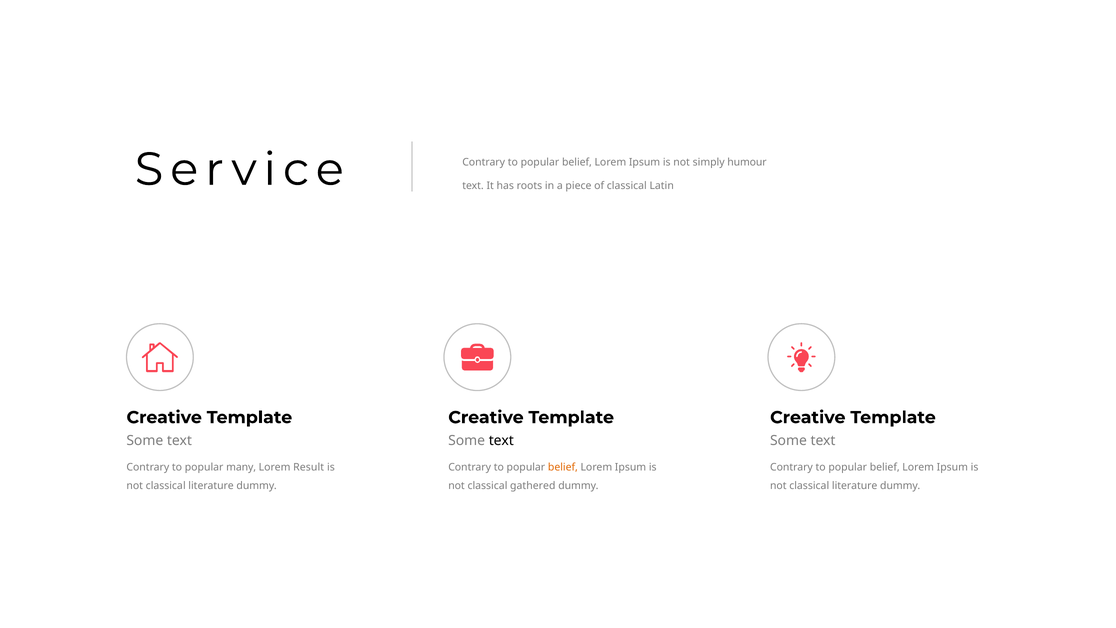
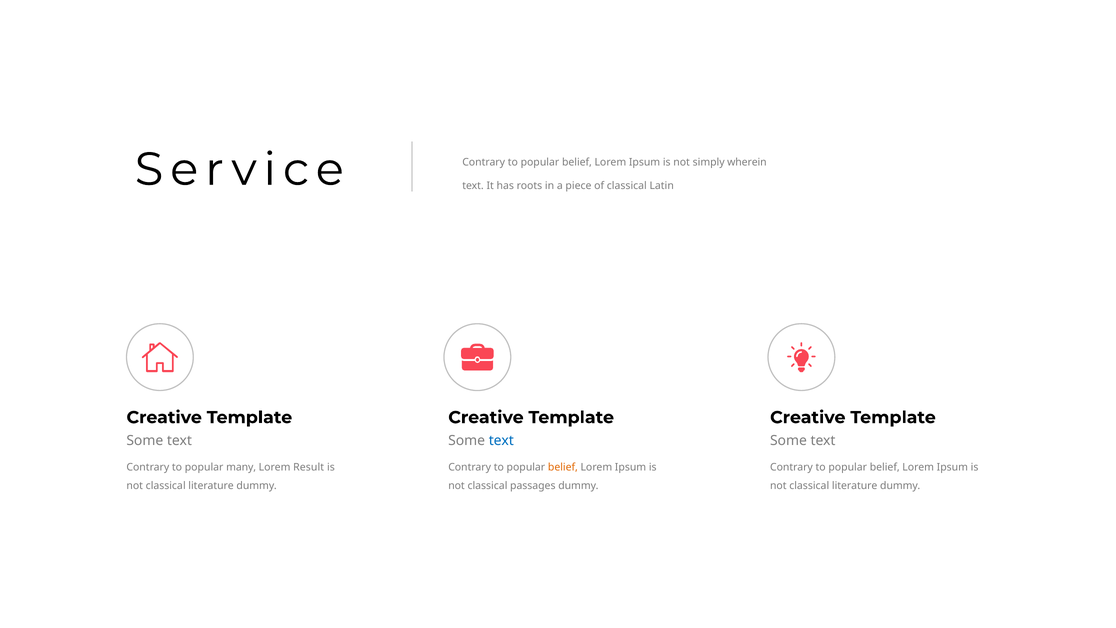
humour: humour -> wherein (747, 162)
text colour: black -> blue (501, 440)
gathered: gathered -> passages (533, 485)
